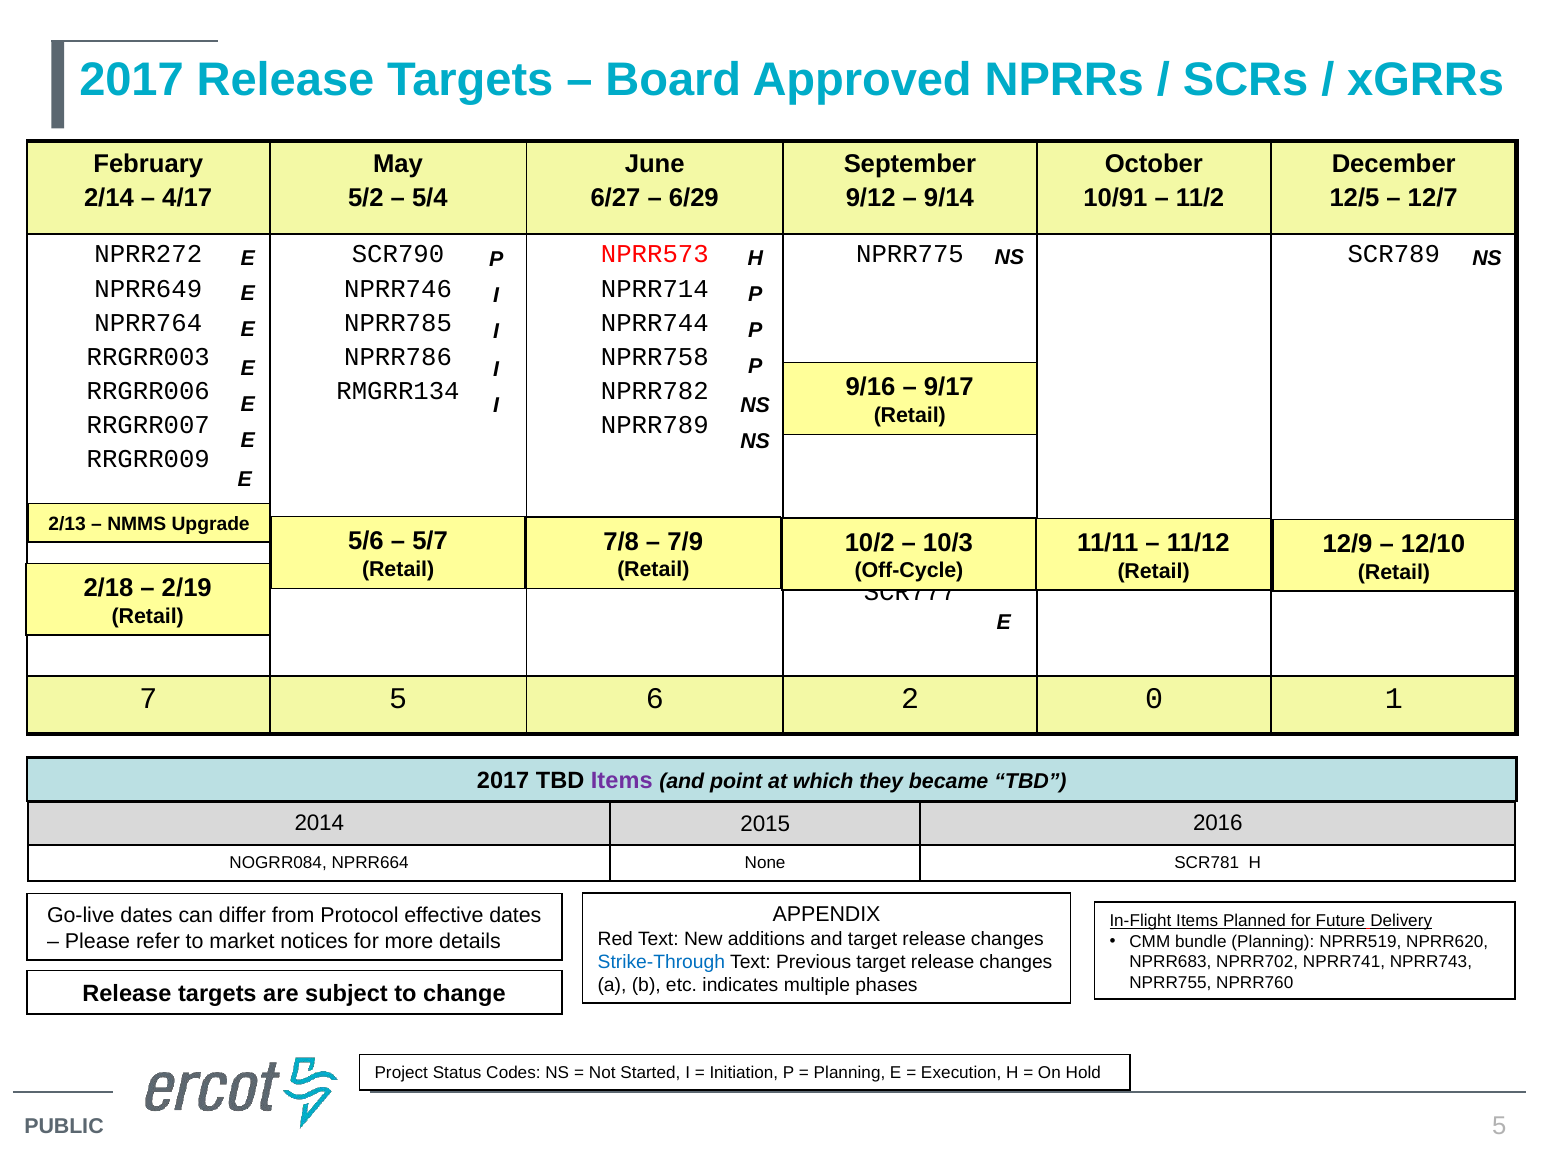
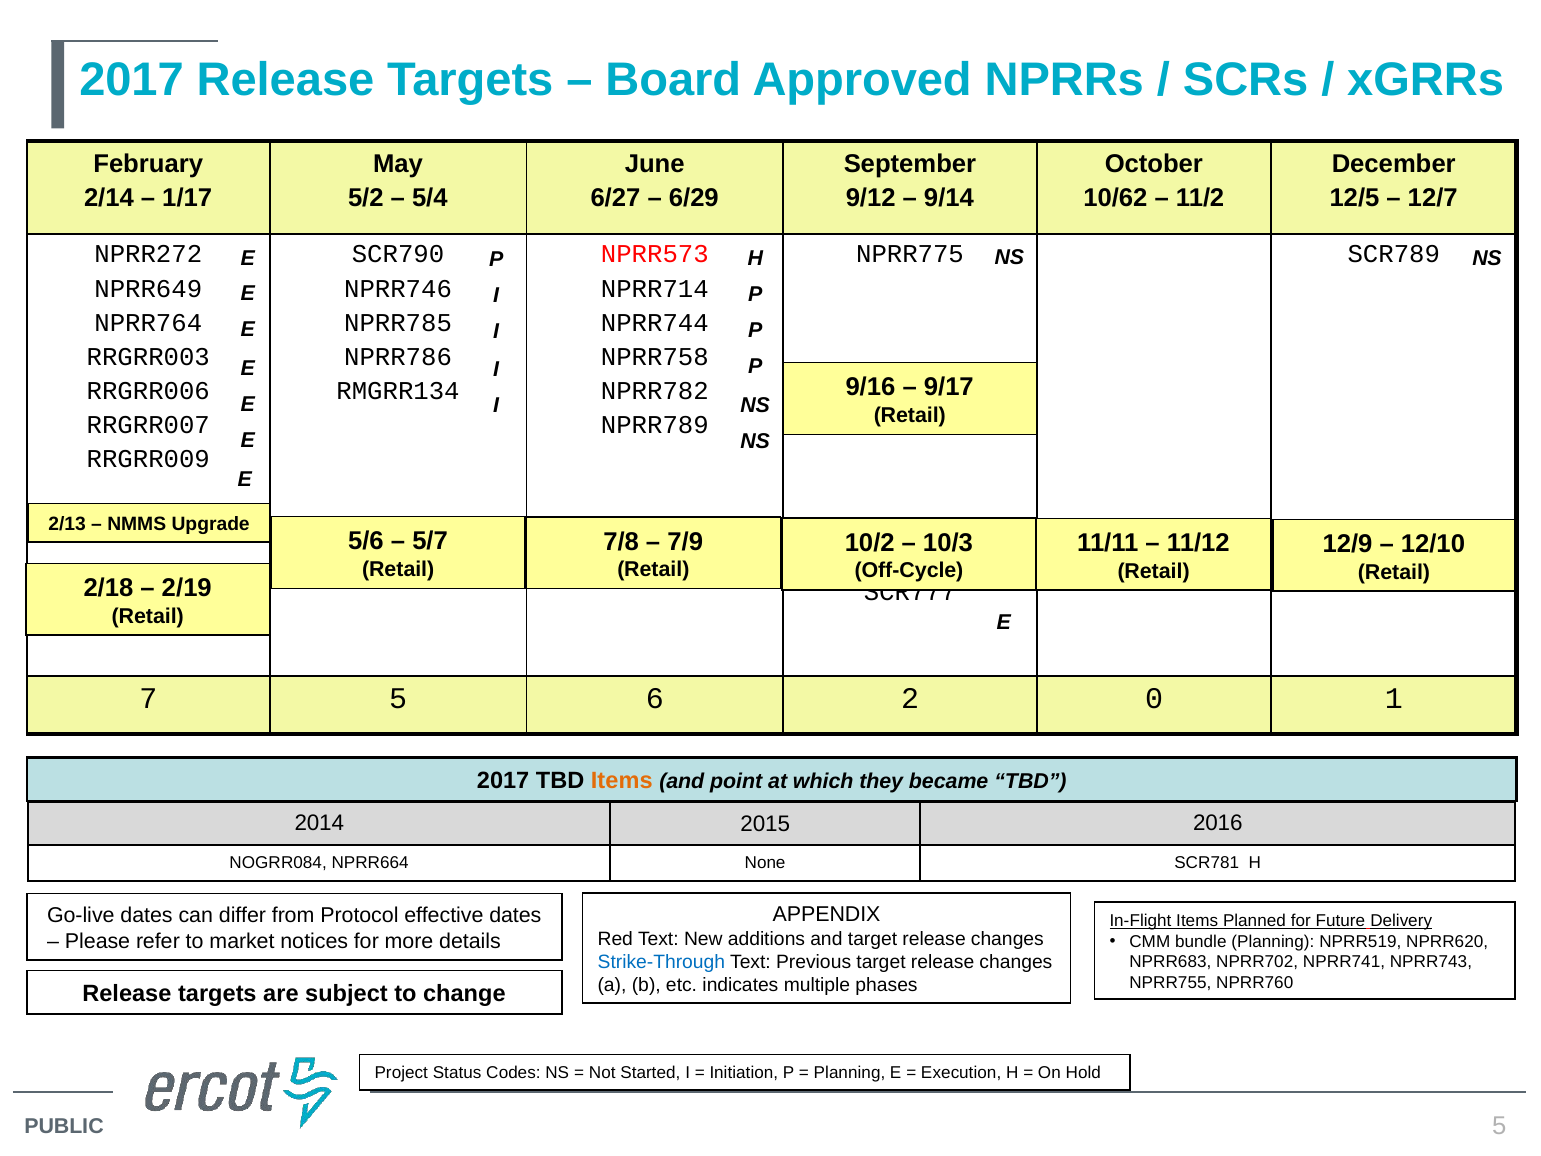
4/17: 4/17 -> 1/17 (187, 198)
10/91: 10/91 -> 10/62 (1115, 198)
Items colour: purple -> orange (622, 781)
